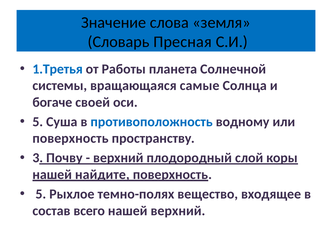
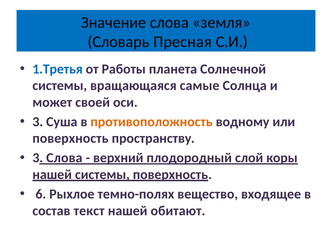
богаче: богаче -> может (52, 102)
5: 5 -> 3 (38, 122)
противоположность colour: blue -> orange (152, 122)
3 Почву: Почву -> Слова (64, 158)
нашей найдите: найдите -> системы (102, 175)
5: 5 -> 6 (41, 194)
всего: всего -> текст (89, 211)
нашей верхний: верхний -> обитают (178, 211)
